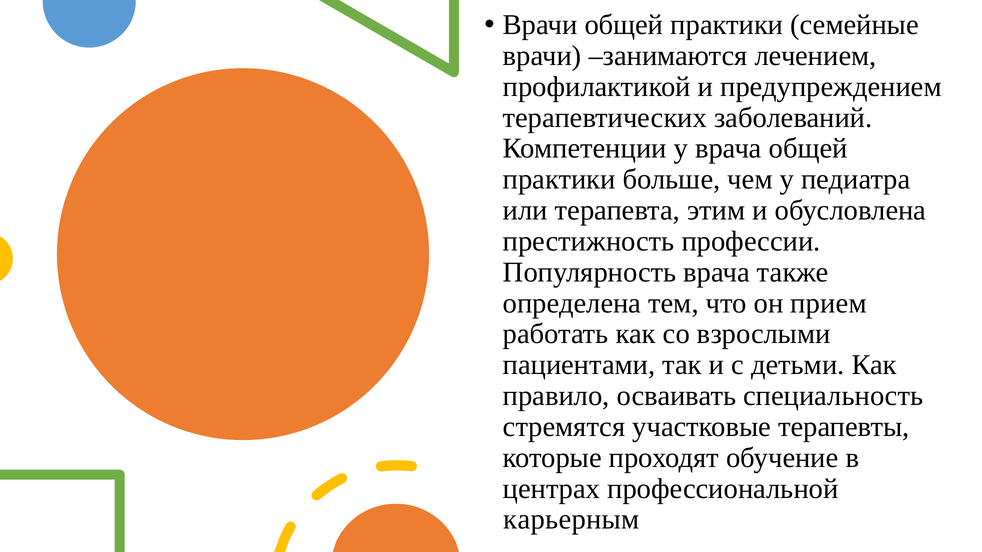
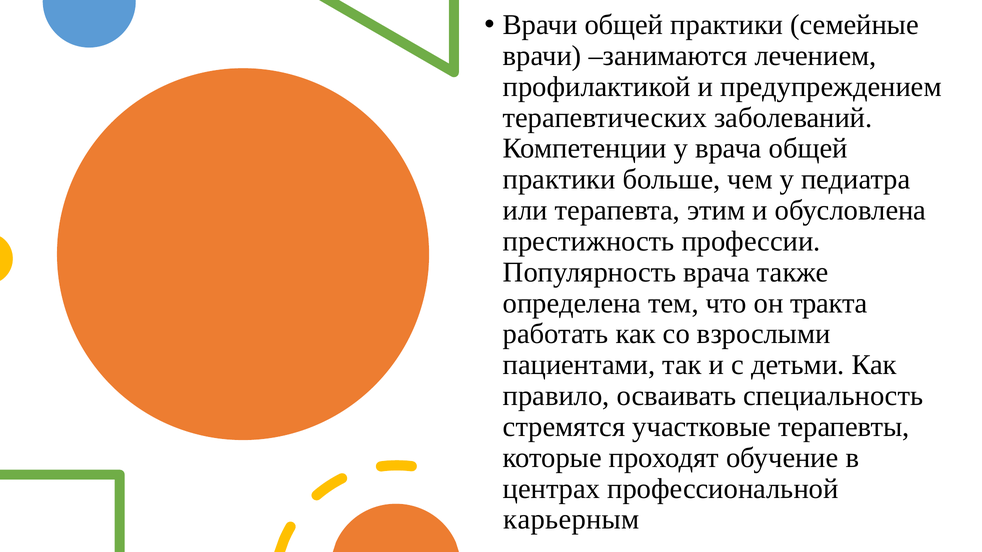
прием: прием -> тракта (829, 303)
